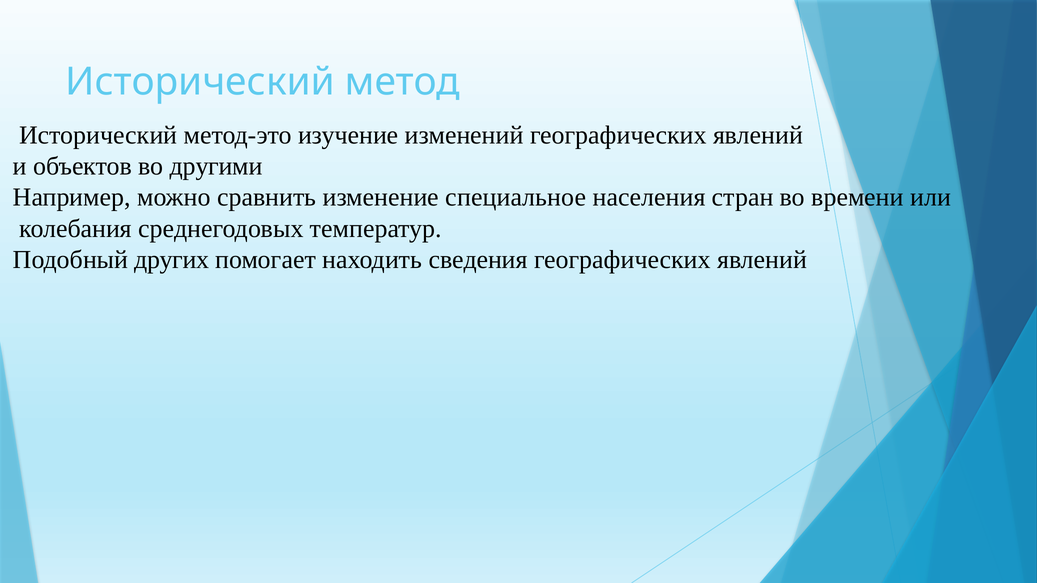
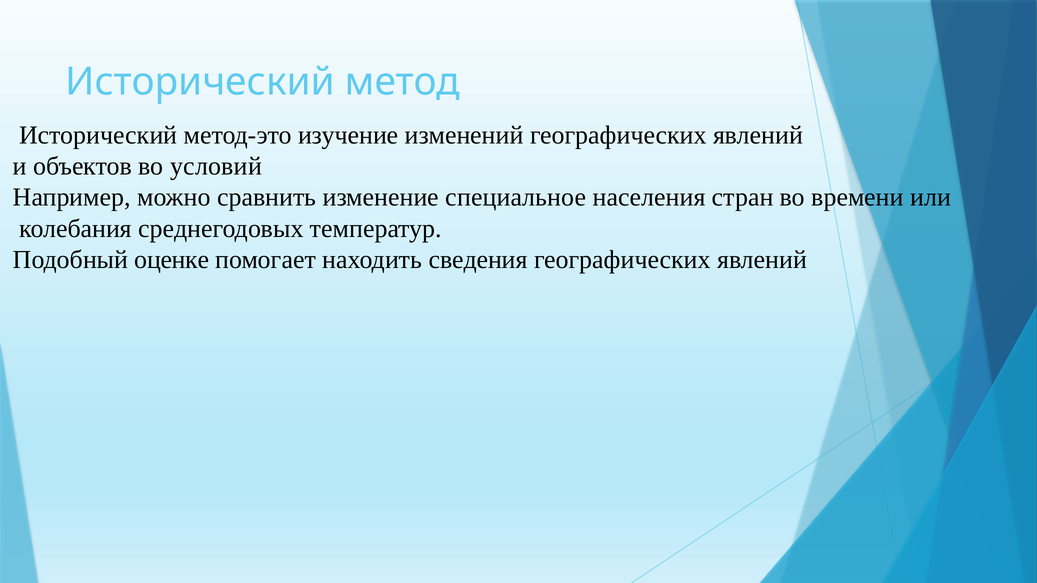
другими: другими -> условий (216, 166)
других: других -> оценке (172, 260)
